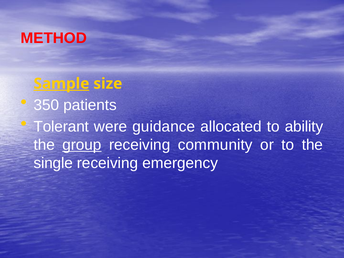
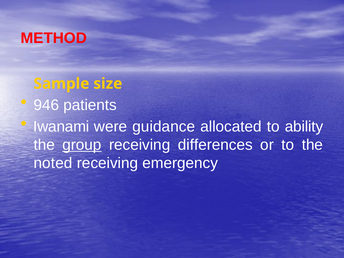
Sample underline: present -> none (61, 84)
350: 350 -> 946 (46, 105)
Tolerant: Tolerant -> Iwanami (61, 126)
community: community -> differences (215, 145)
single: single -> noted (53, 163)
